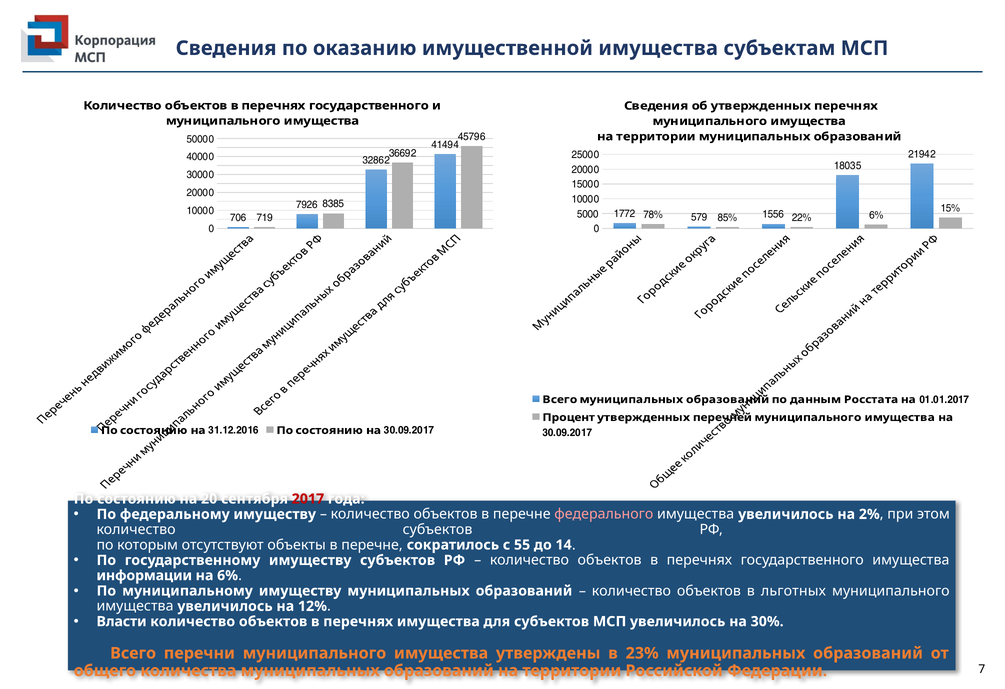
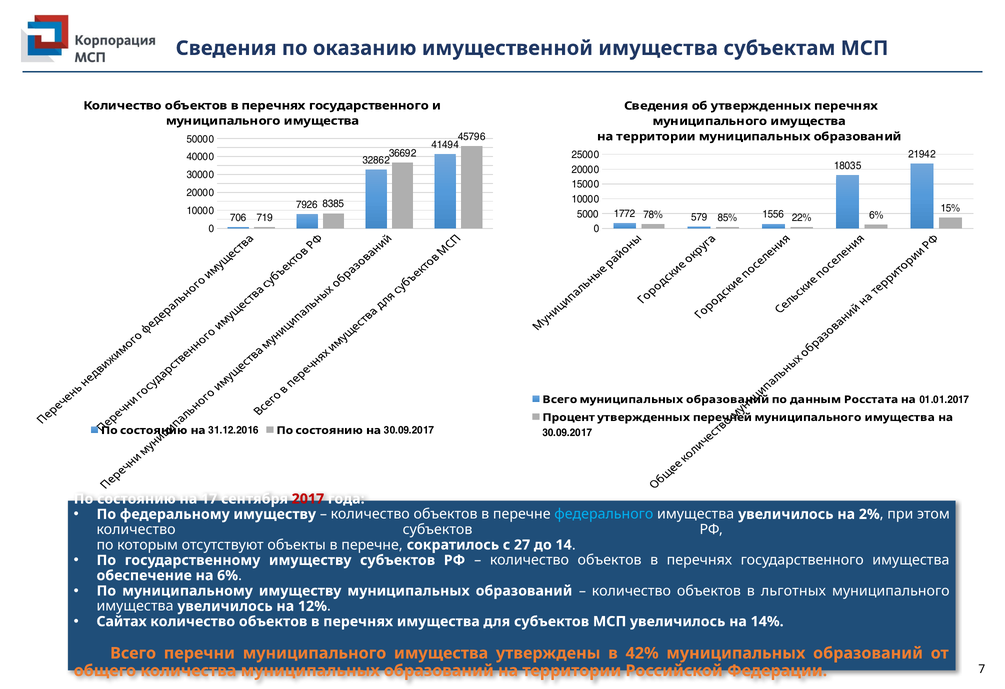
20: 20 -> 17 (209, 499)
федерального colour: pink -> light blue (604, 514)
55: 55 -> 27 (522, 545)
информации: информации -> обеспечение (144, 576)
Власти: Власти -> Сайтах (122, 622)
30%: 30% -> 14% (767, 622)
23%: 23% -> 42% (642, 653)
